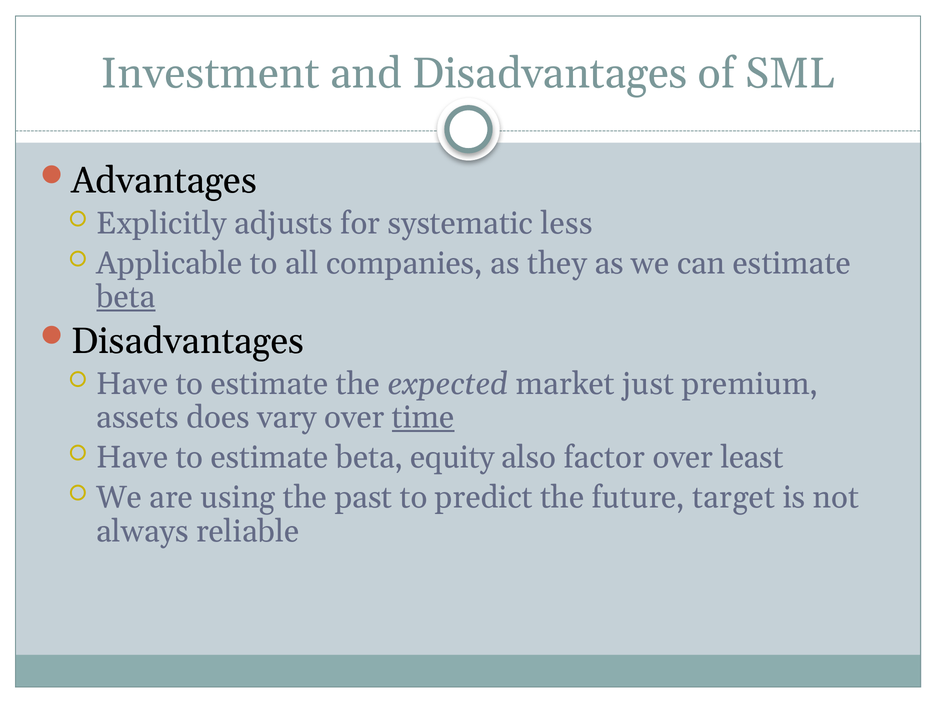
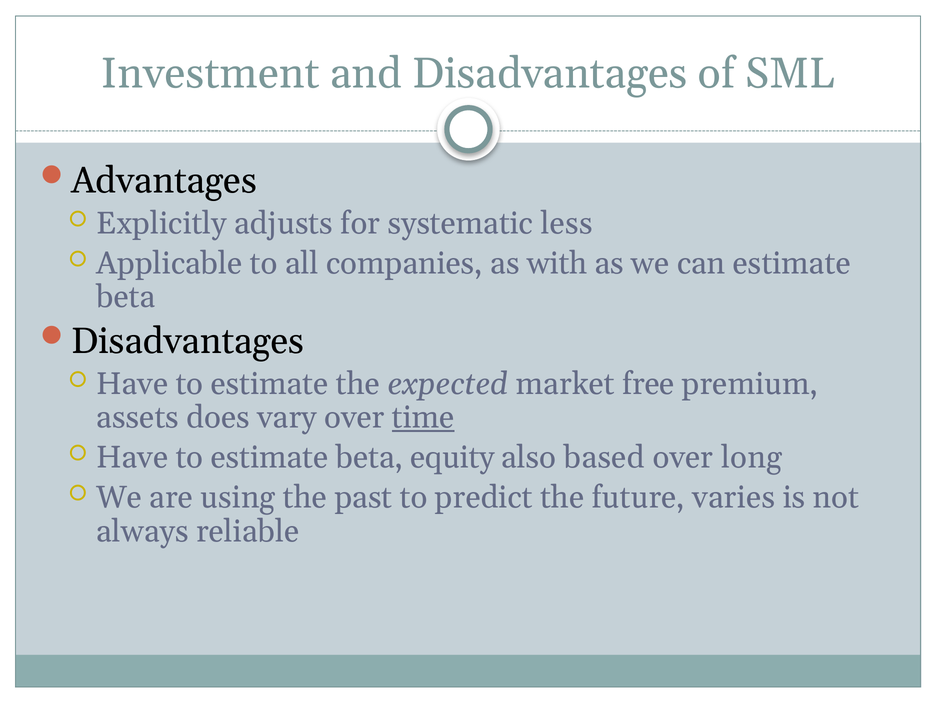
they: they -> with (557, 263)
beta underline: present -> none (126, 297)
just: just -> free (648, 384)
factor: factor -> based (604, 457)
least: least -> long (752, 457)
target: target -> varies (734, 497)
